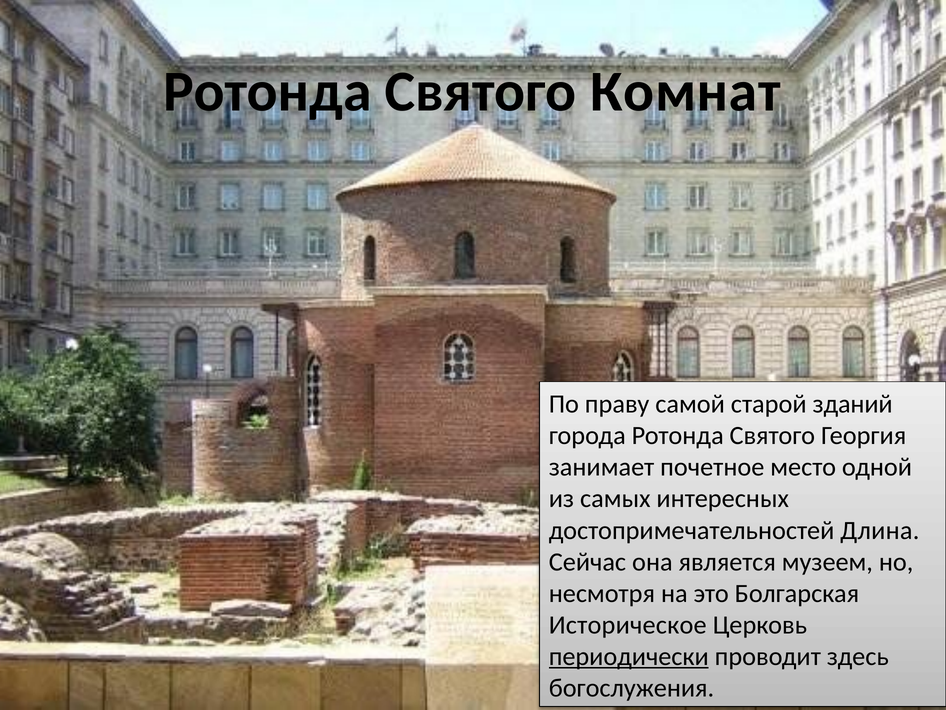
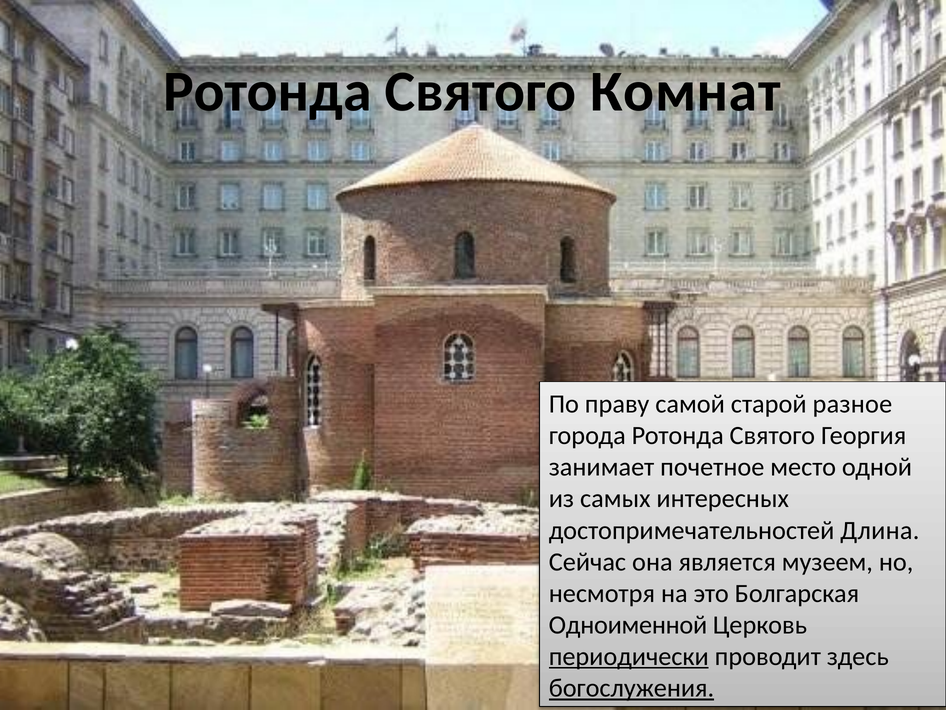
зданий: зданий -> разное (852, 404)
Историческое: Историческое -> Одноименной (628, 625)
богослужения underline: none -> present (631, 688)
